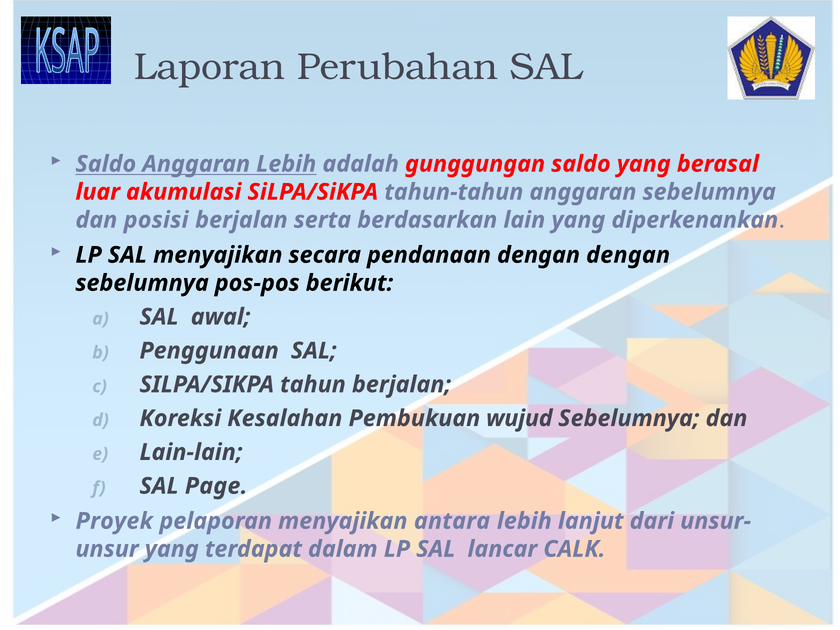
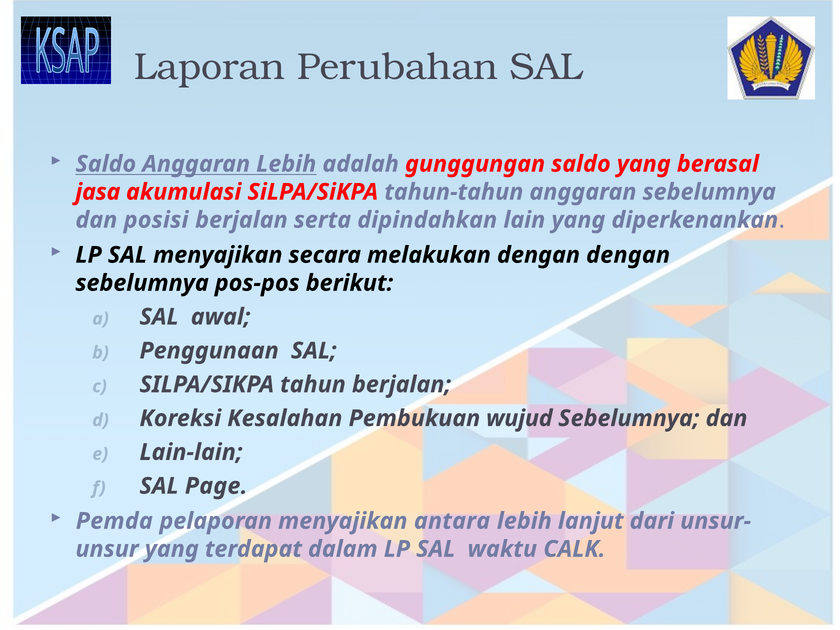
luar: luar -> jasa (98, 192)
berdasarkan: berdasarkan -> dipindahkan (427, 220)
pendanaan: pendanaan -> melakukan (429, 255)
Proyek: Proyek -> Pemda (114, 521)
lancar: lancar -> waktu (502, 549)
